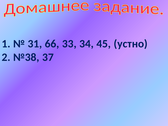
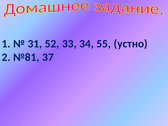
66: 66 -> 52 (52, 44)
45: 45 -> 55 (104, 44)
№38: №38 -> №81 (26, 57)
